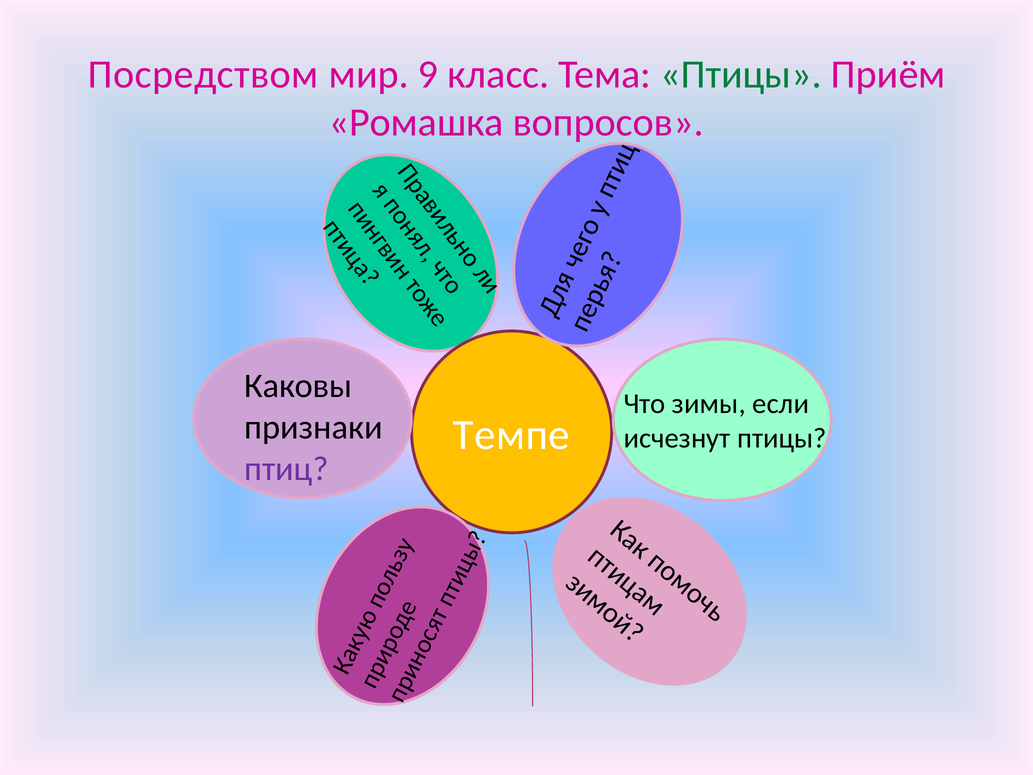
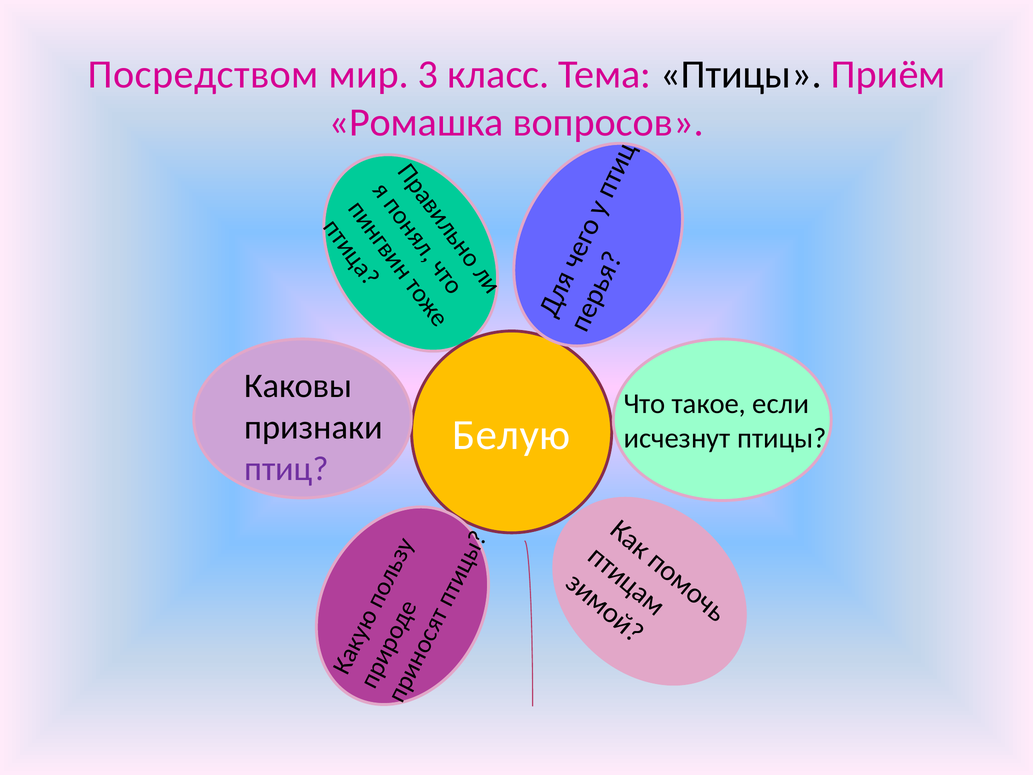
9: 9 -> 3 (428, 74)
Птицы colour: green -> black (741, 74)
зимы: зимы -> такое (709, 404)
Темпе: Темпе -> Белую (511, 435)
